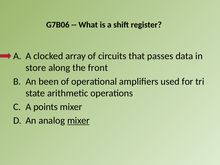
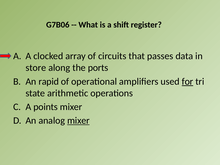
front: front -> ports (98, 68)
been: been -> rapid (49, 81)
for underline: none -> present (187, 81)
